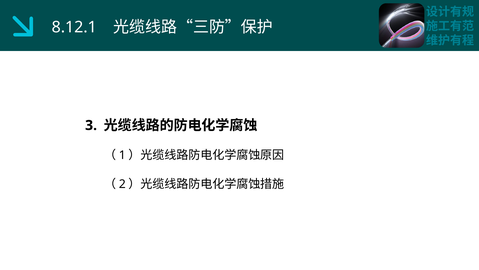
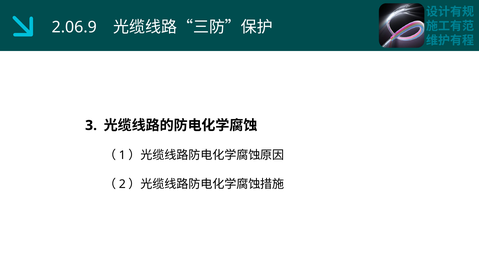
8.12.1: 8.12.1 -> 2.06.9 (74, 27)
